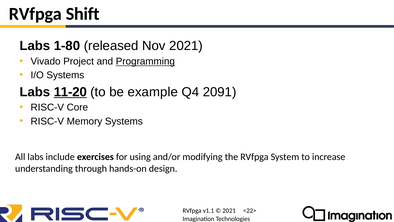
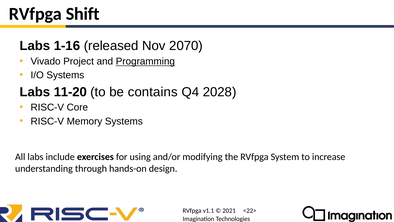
1-80: 1-80 -> 1-16 (67, 46)
Nov 2021: 2021 -> 2070 (186, 46)
11-20 underline: present -> none (70, 92)
example: example -> contains (153, 92)
2091: 2091 -> 2028 (220, 92)
